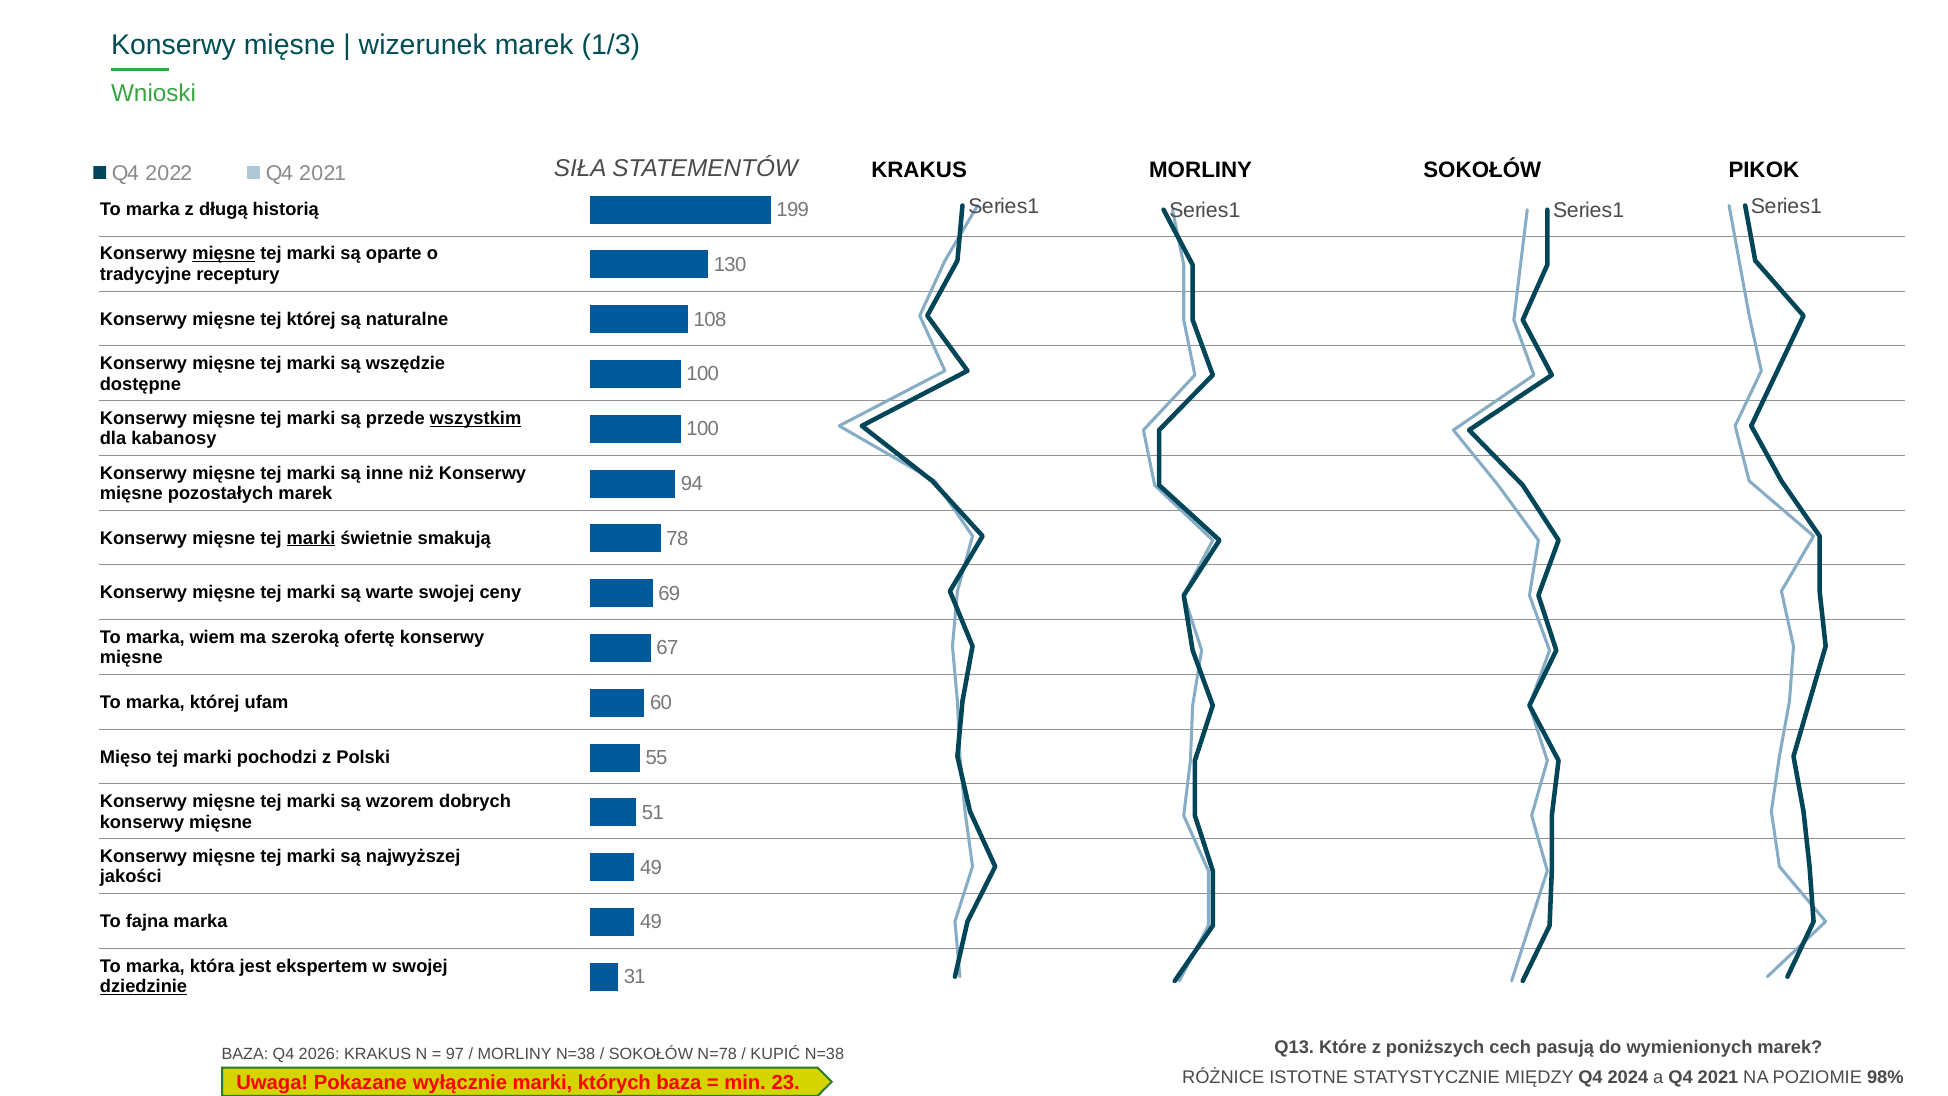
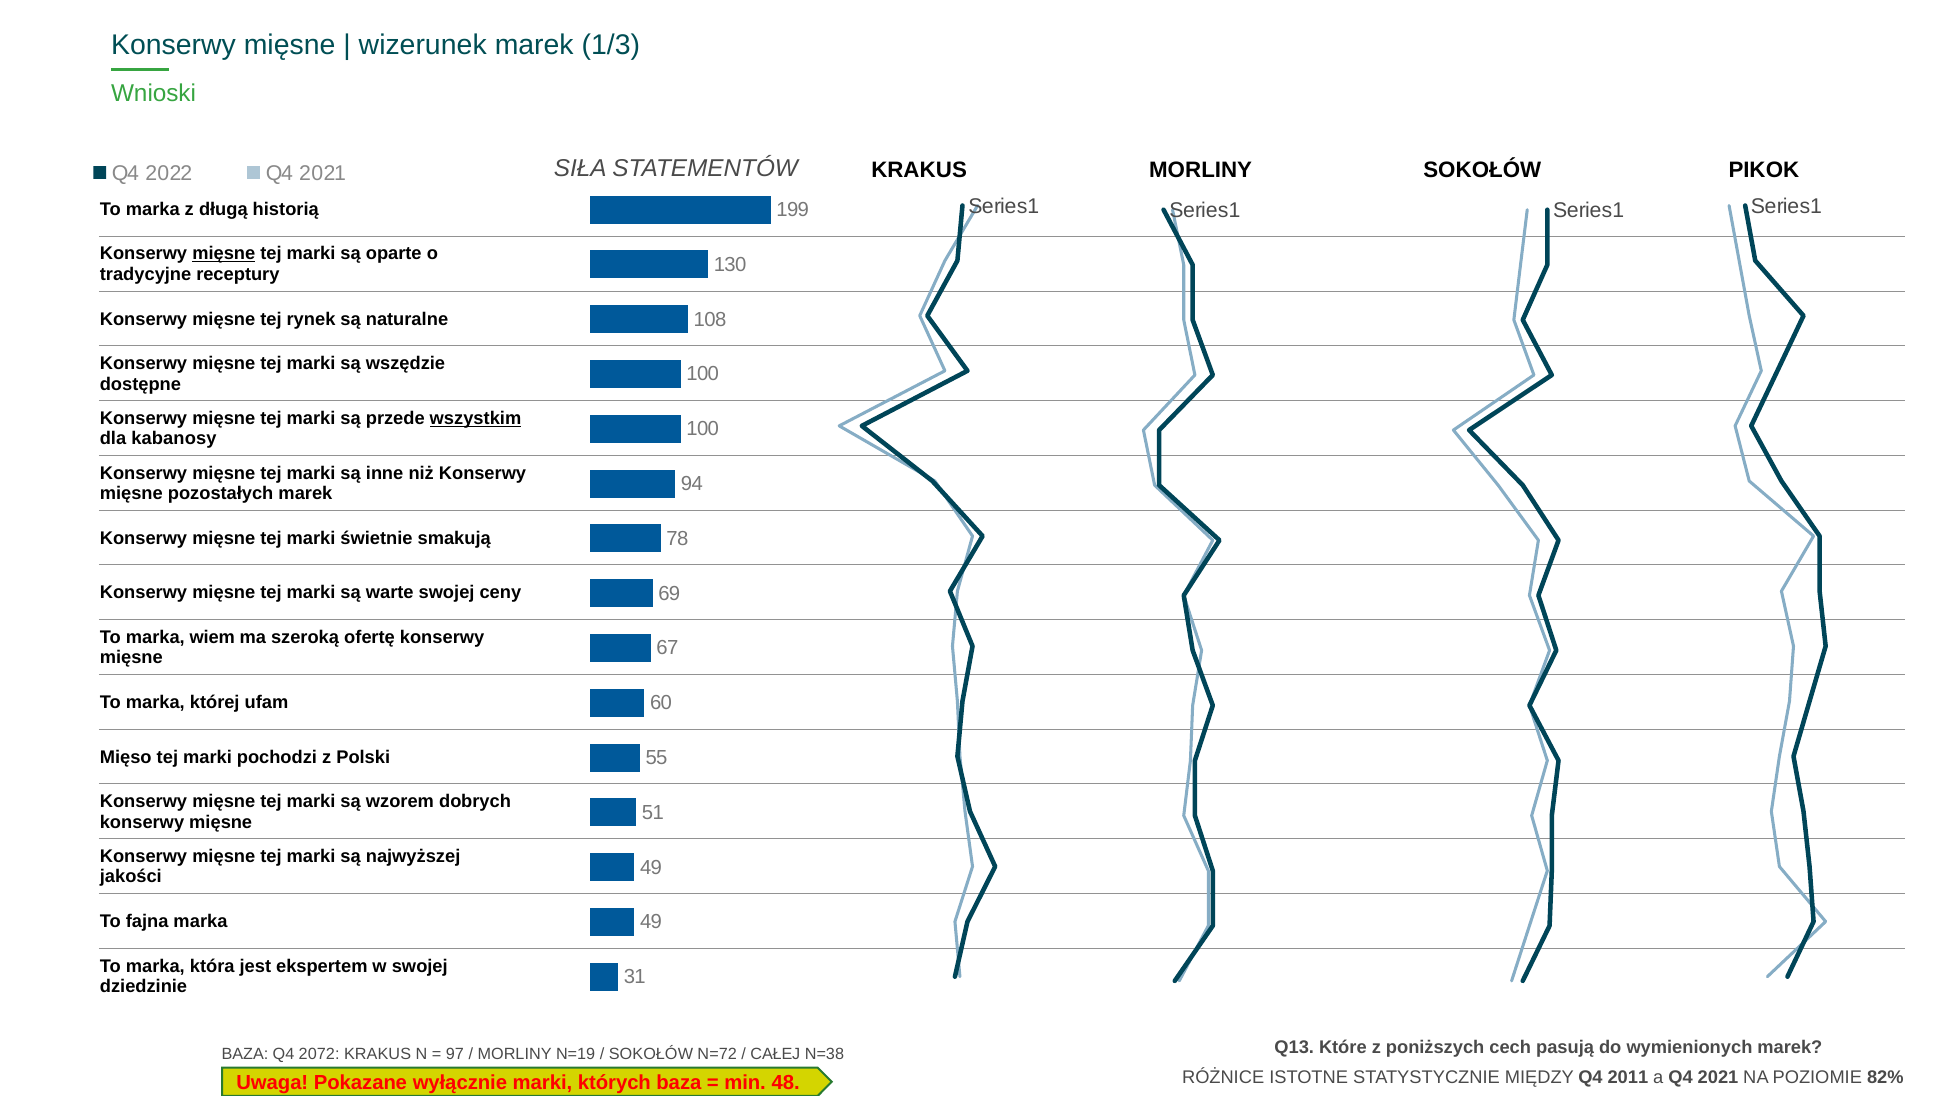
tej której: której -> rynek (311, 319)
marki underline: present -> none (311, 538)
dziedzinie underline: present -> none (144, 986)
2026: 2026 -> 2072 (319, 1053)
MORLINY N=38: N=38 -> N=19 (576, 1053)
N=78: N=78 -> N=72 (717, 1053)
KUPIĆ: KUPIĆ -> CAŁEJ (775, 1053)
2024: 2024 -> 2011 (1628, 1078)
98%: 98% -> 82% (1885, 1078)
23: 23 -> 48 (786, 1083)
